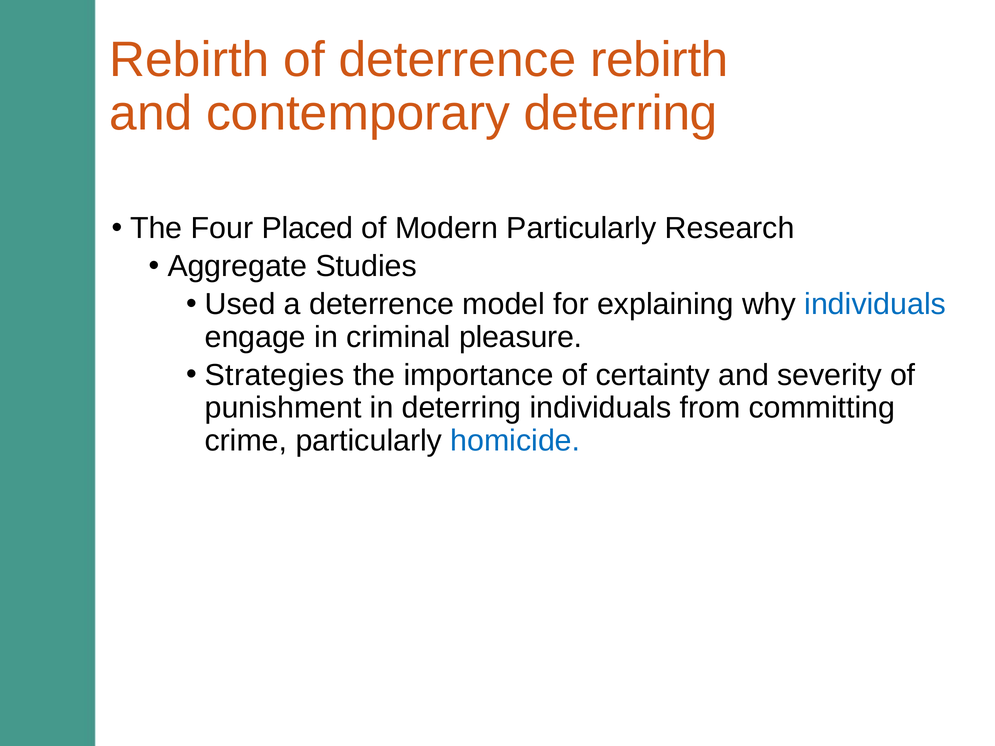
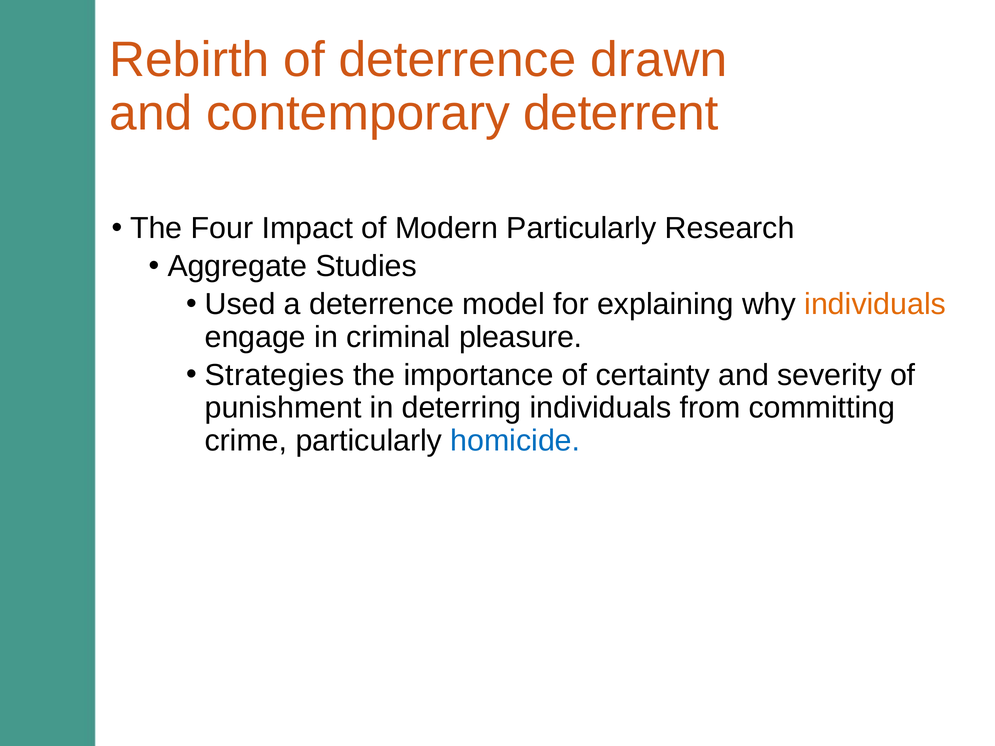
deterrence rebirth: rebirth -> drawn (659, 60)
contemporary deterring: deterring -> deterrent (621, 114)
Placed: Placed -> Impact (307, 228)
individuals colour: blue -> orange (875, 304)
